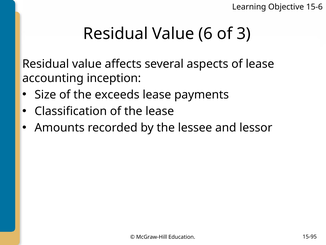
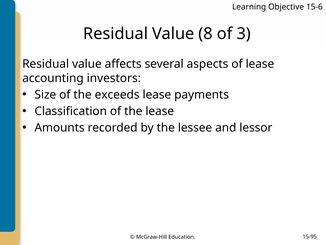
6: 6 -> 8 (206, 34)
inception: inception -> investors (114, 78)
